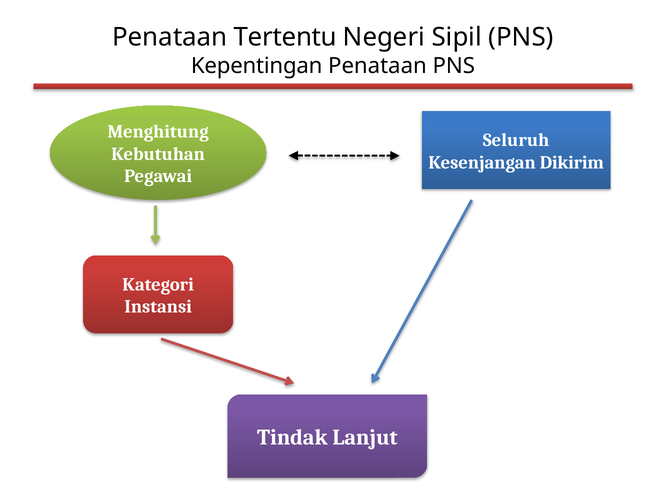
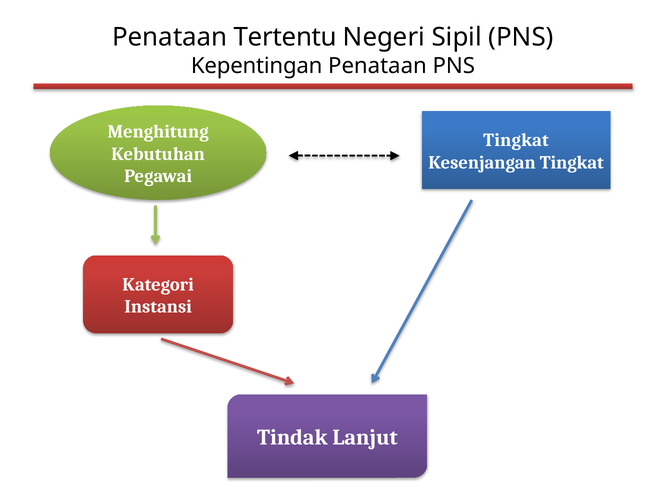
Seluruh: Seluruh -> Tingkat (516, 140)
Kesenjangan Dikirim: Dikirim -> Tingkat (572, 162)
